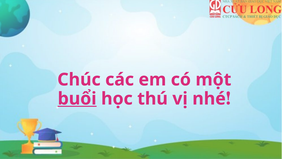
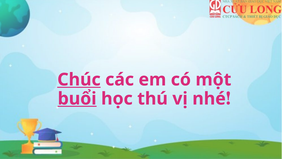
Chúc underline: none -> present (79, 79)
